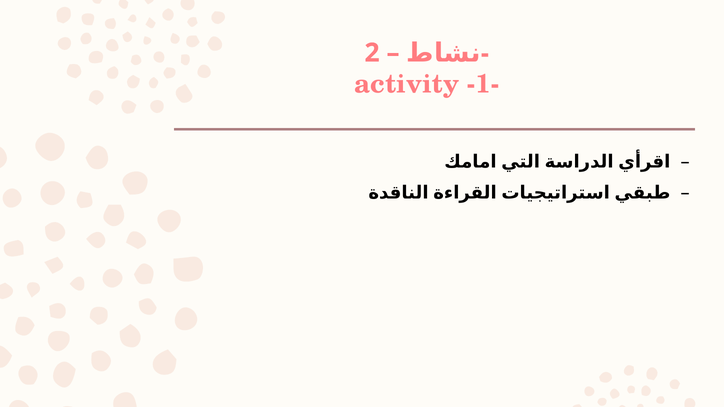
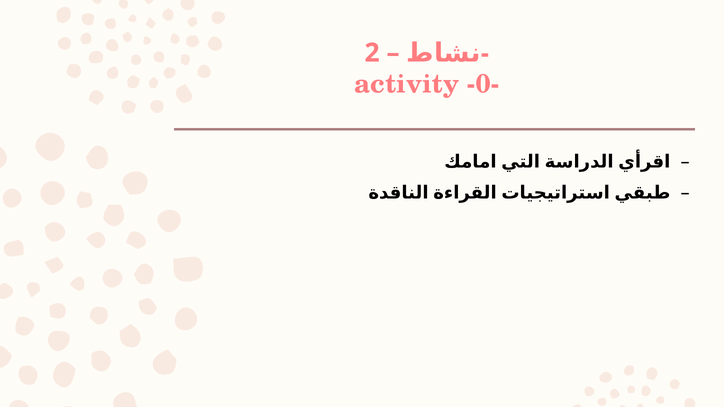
-1-: -1- -> -0- (483, 84)
